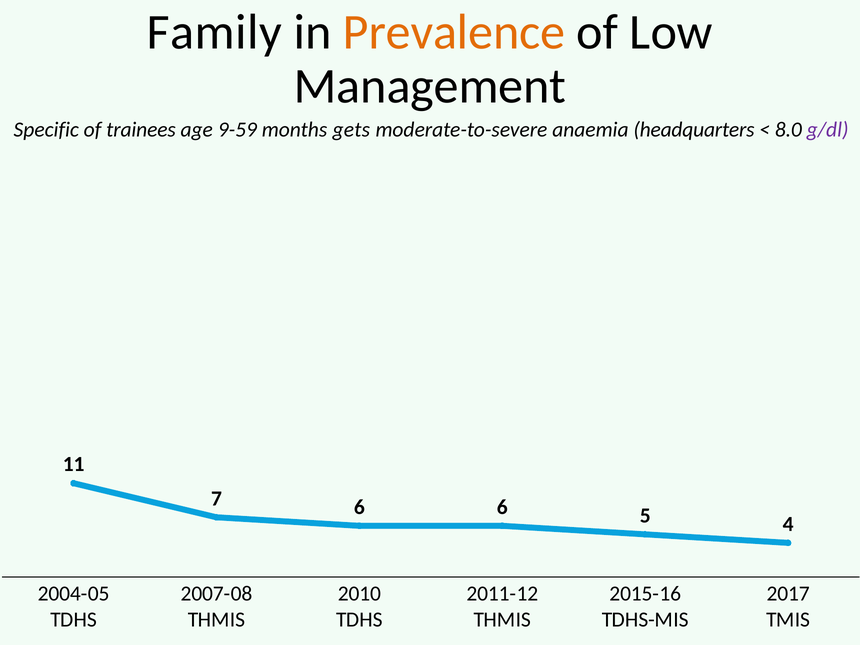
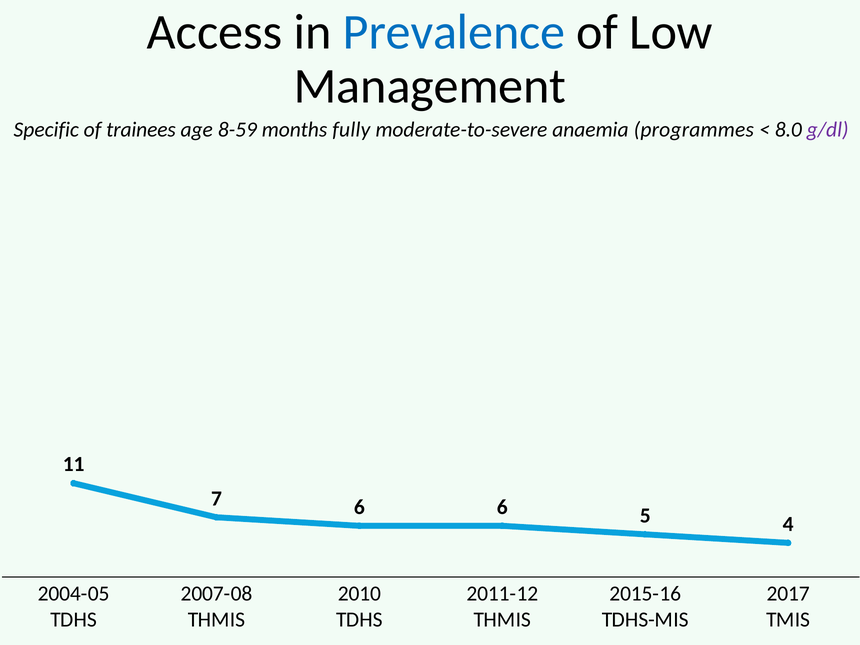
Family: Family -> Access (215, 32)
Prevalence colour: orange -> blue (454, 32)
9-59: 9-59 -> 8-59 (237, 130)
gets: gets -> fully (351, 130)
headquarters: headquarters -> programmes (694, 130)
